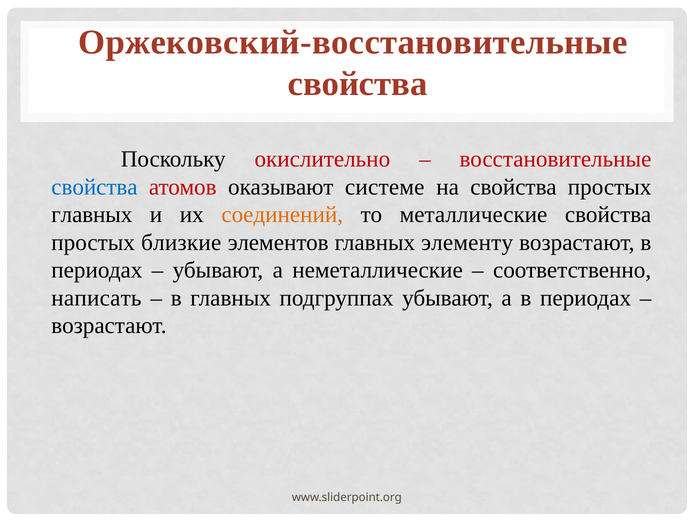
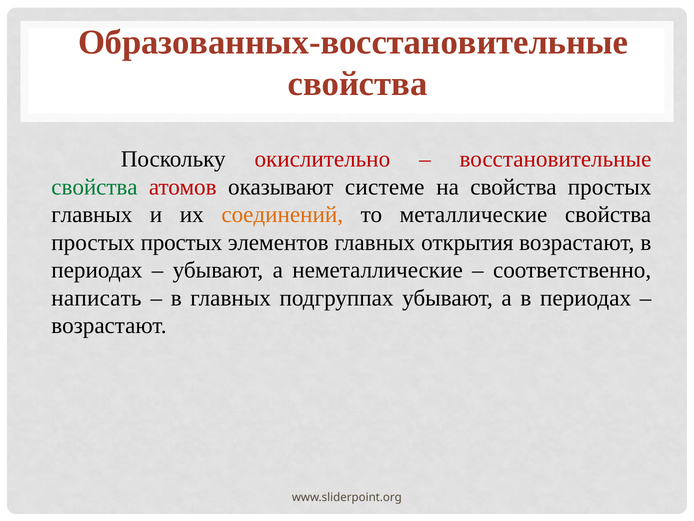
Оржековский-восстановительные: Оржековский-восстановительные -> Образованных-восстановительные (353, 42)
свойства colour: blue -> green (94, 187)
простых близкие: близкие -> простых (181, 242)
элементу: элементу -> открытия (467, 242)
